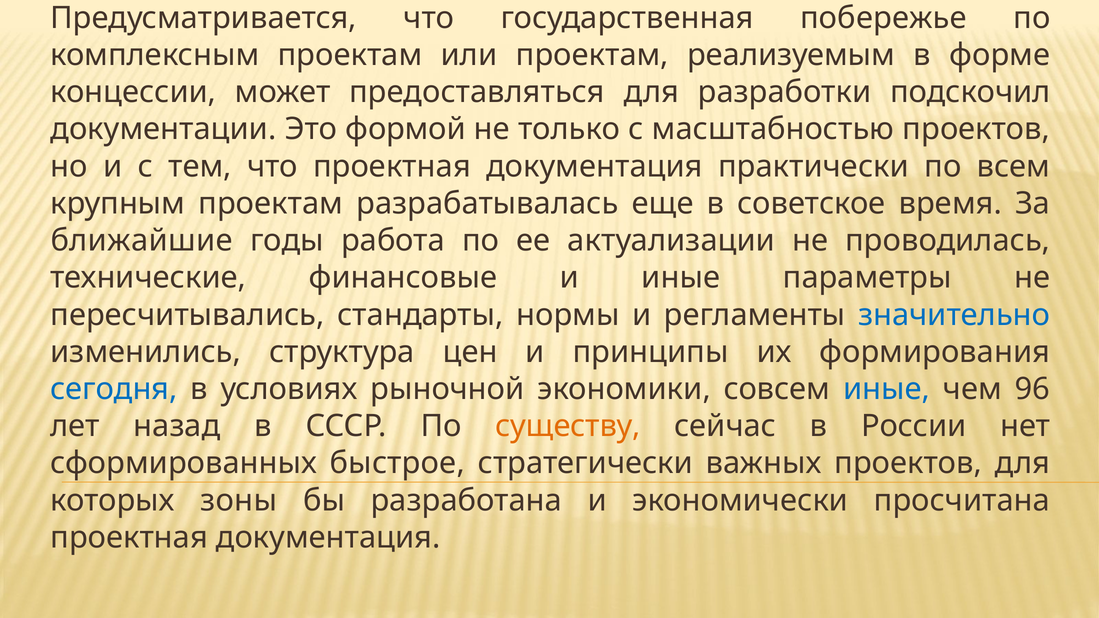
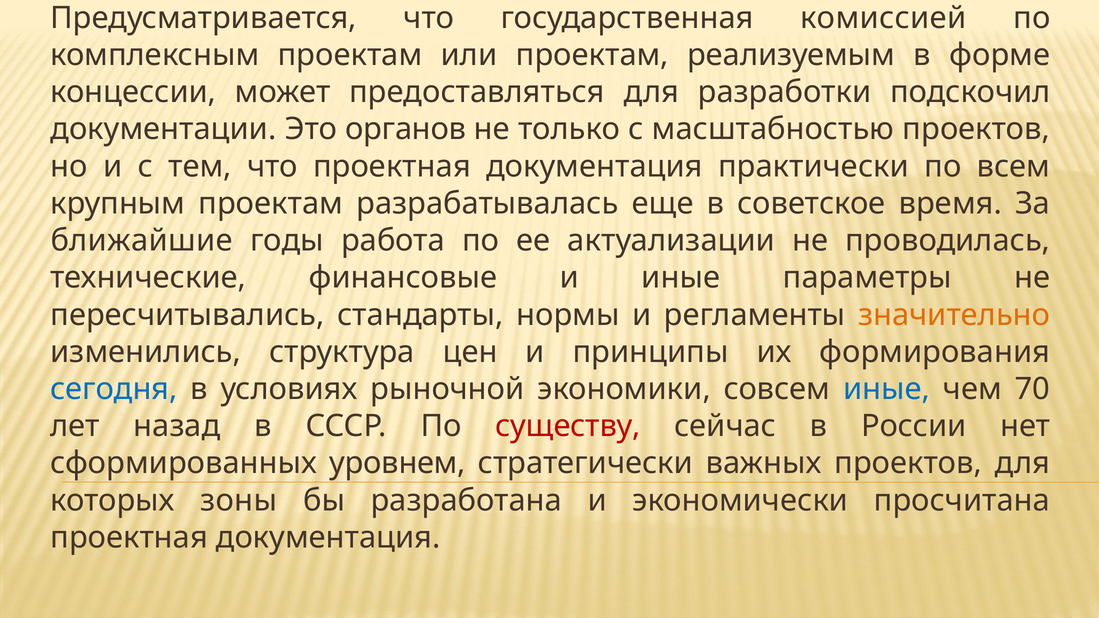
побережье: побережье -> комиссией (883, 18)
формой: формой -> органов (406, 129)
значительно colour: blue -> orange (954, 315)
96: 96 -> 70 (1032, 389)
существу colour: orange -> red (568, 426)
быстрое: быстрое -> уровнем (398, 463)
